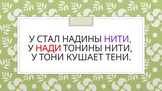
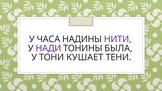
СТАЛ: СТАЛ -> ЧАСА (48, 39)
НАДИ colour: red -> purple (48, 48)
ТОНИНЫ НИТИ: НИТИ -> БЫЛА (118, 48)
